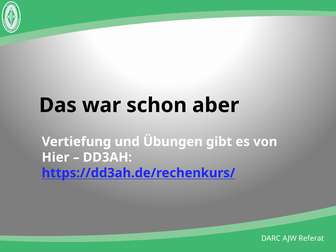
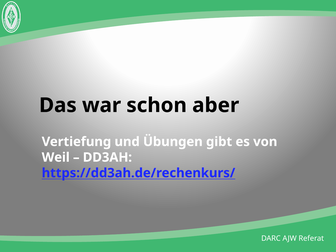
Hier: Hier -> Weil (56, 157)
